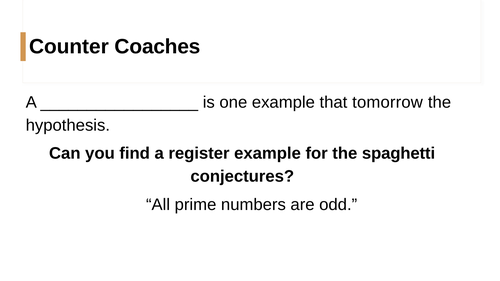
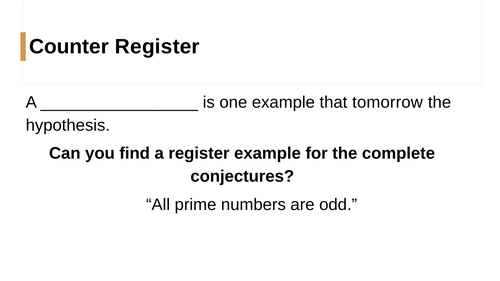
Counter Coaches: Coaches -> Register (157, 47)
spaghetti: spaghetti -> complete (399, 154)
